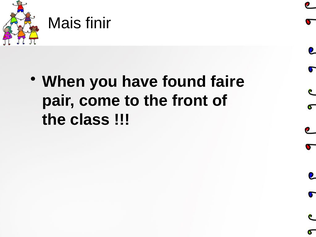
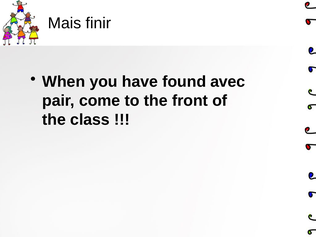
faire: faire -> avec (228, 82)
